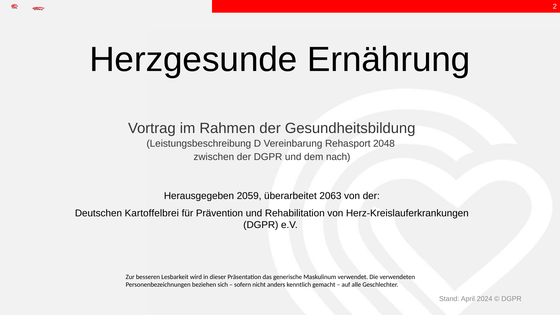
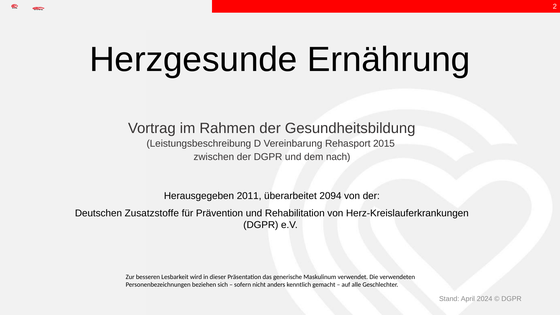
2048: 2048 -> 2015 (384, 144)
2059: 2059 -> 2011 (249, 196)
2063: 2063 -> 2094 (330, 196)
Kartoffelbrei: Kartoffelbrei -> Zusatzstoffe (152, 213)
